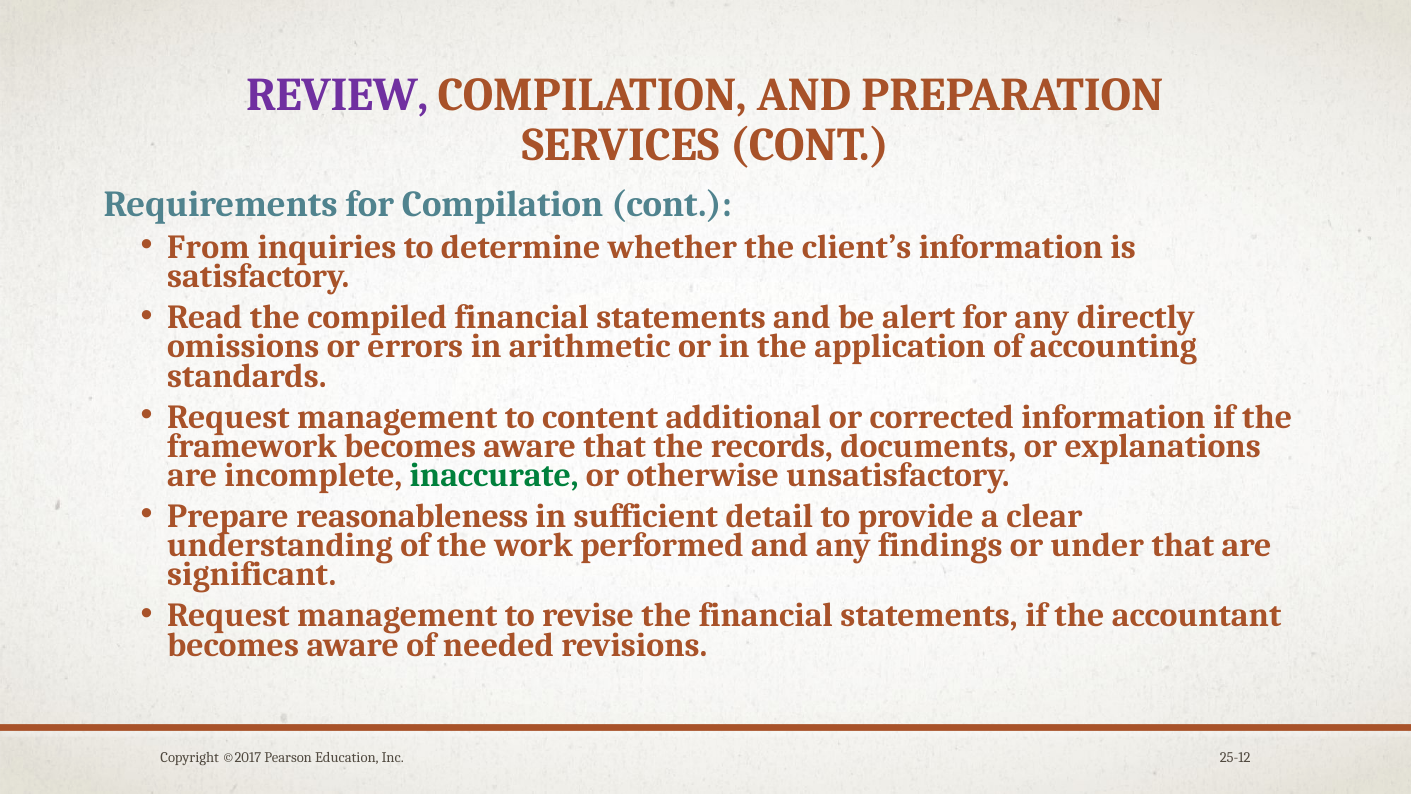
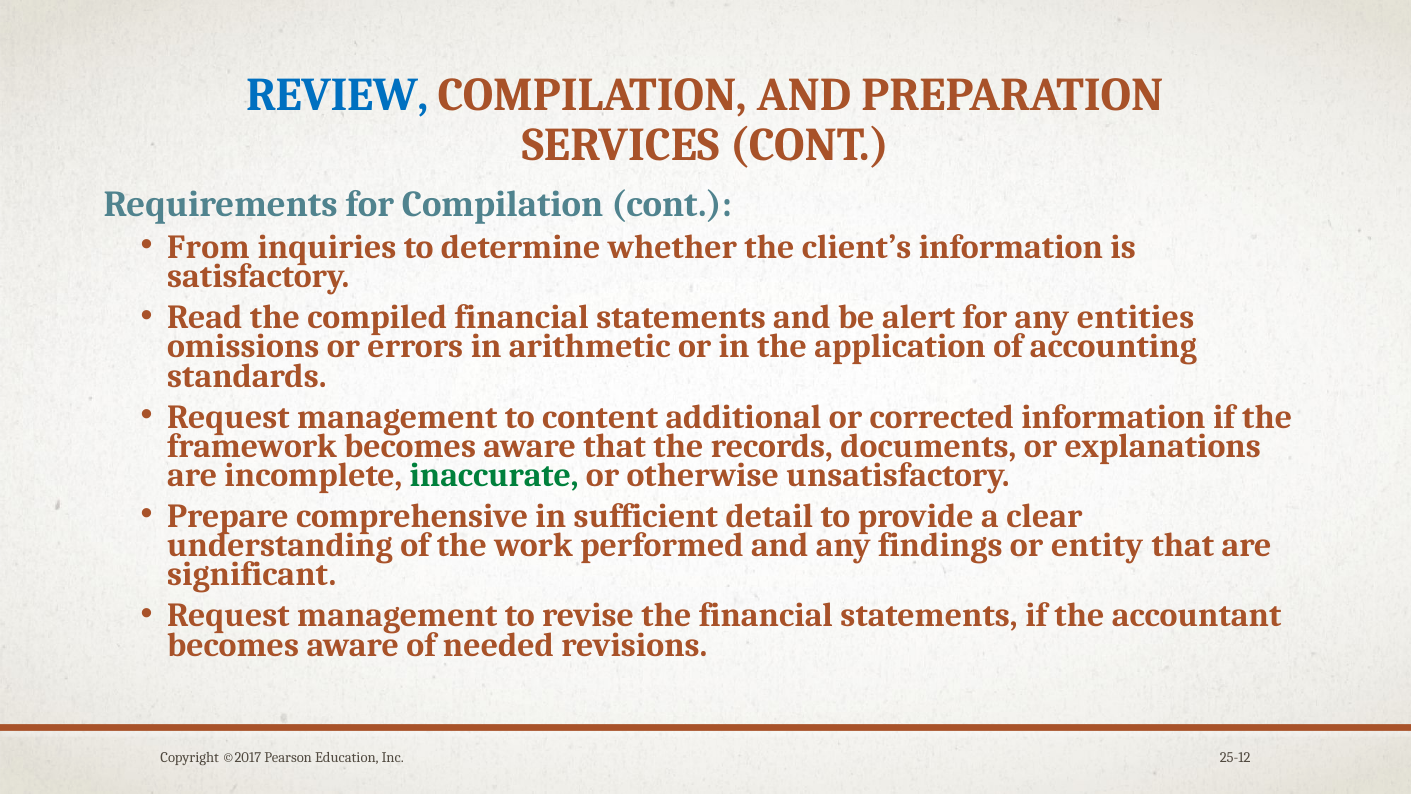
REVIEW colour: purple -> blue (337, 95)
directly: directly -> entities (1136, 317)
reasonableness: reasonableness -> comprehensive (412, 516)
under: under -> entity (1097, 545)
